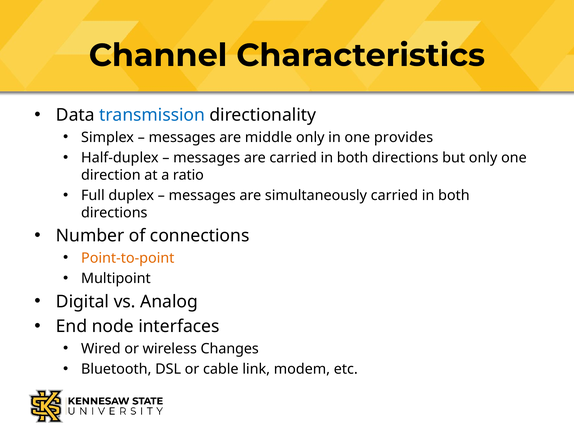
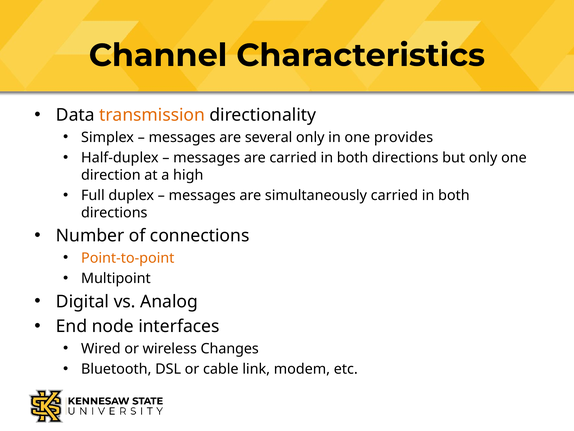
transmission colour: blue -> orange (152, 115)
middle: middle -> several (269, 137)
ratio: ratio -> high (188, 175)
